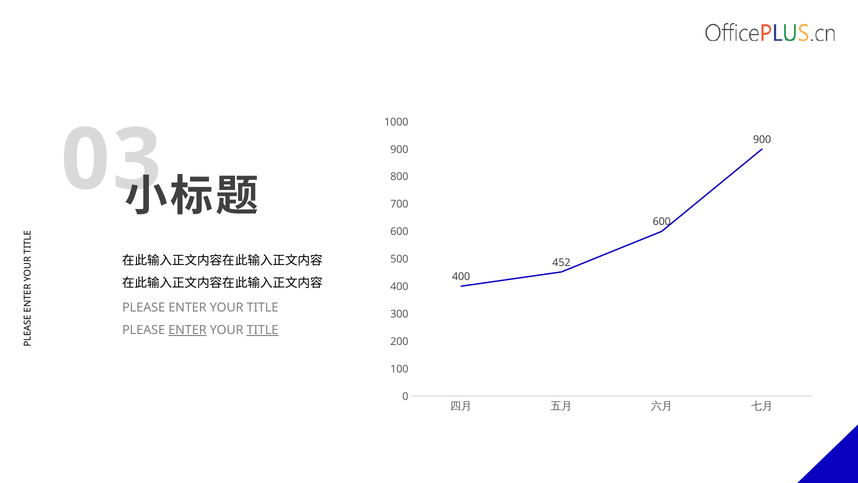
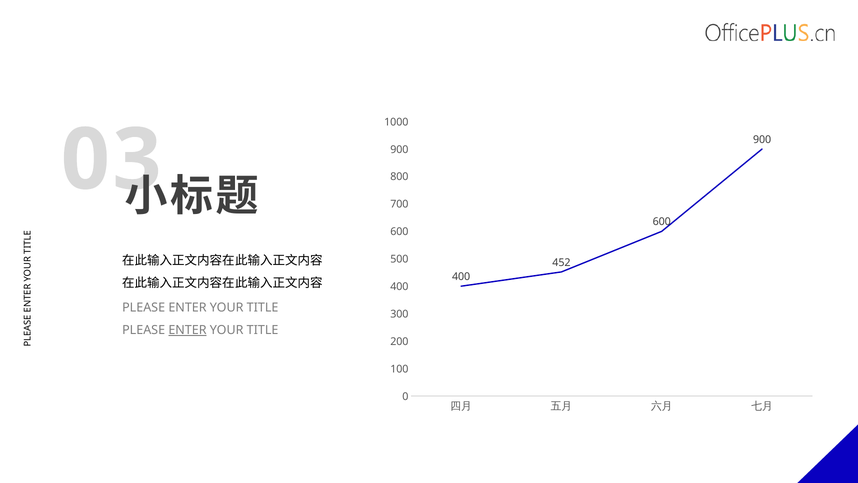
TITLE underline: present -> none (263, 330)
